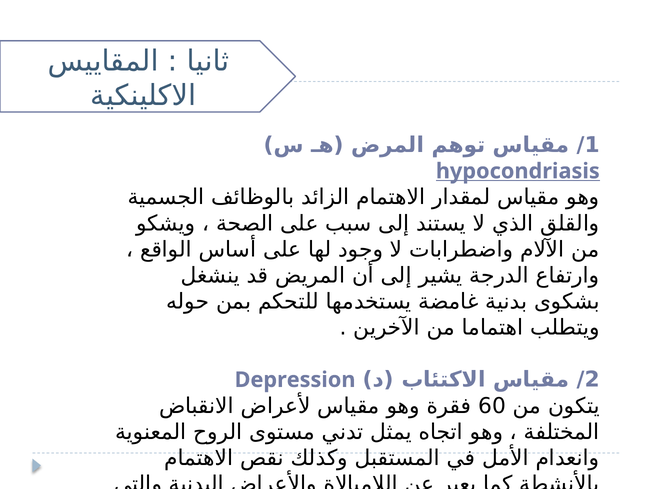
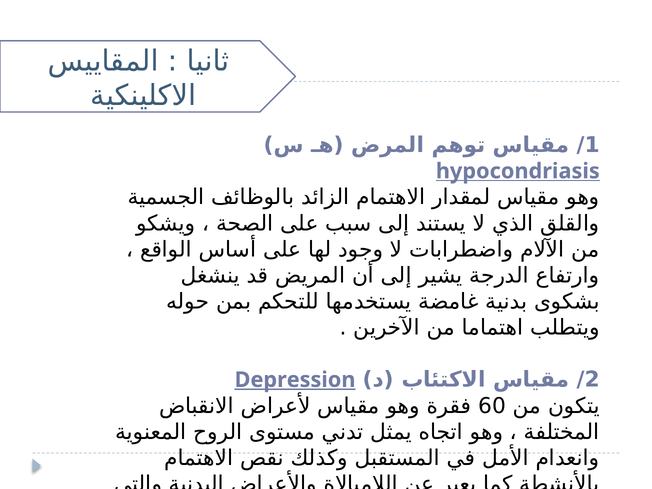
Depression underline: none -> present (295, 380)
